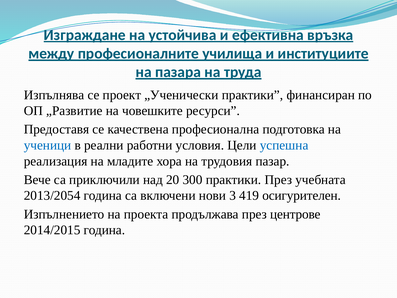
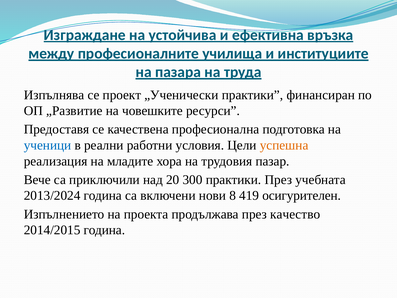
успешна colour: blue -> orange (284, 145)
2013/2054: 2013/2054 -> 2013/2024 (52, 195)
3: 3 -> 8 (233, 195)
центрове: центрове -> качество (295, 214)
